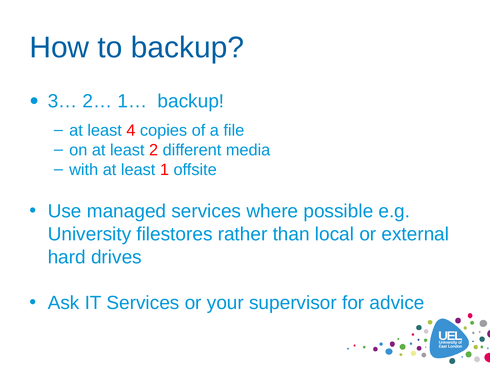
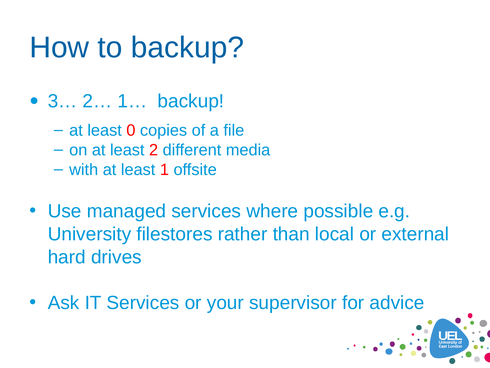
4: 4 -> 0 (131, 130)
